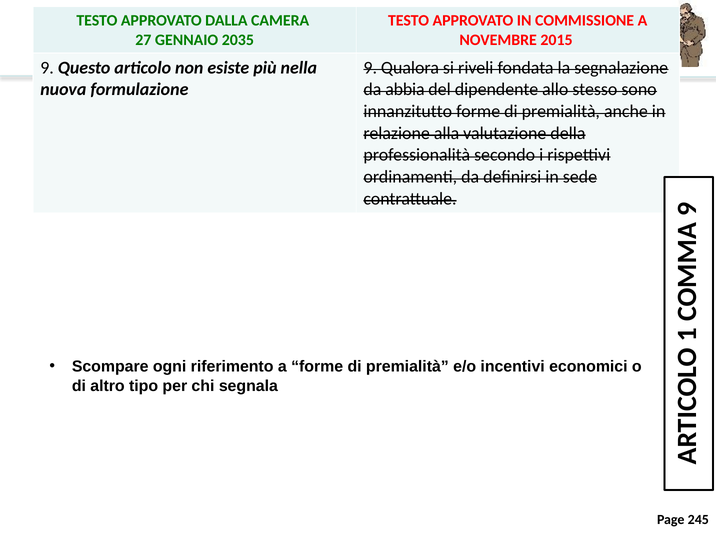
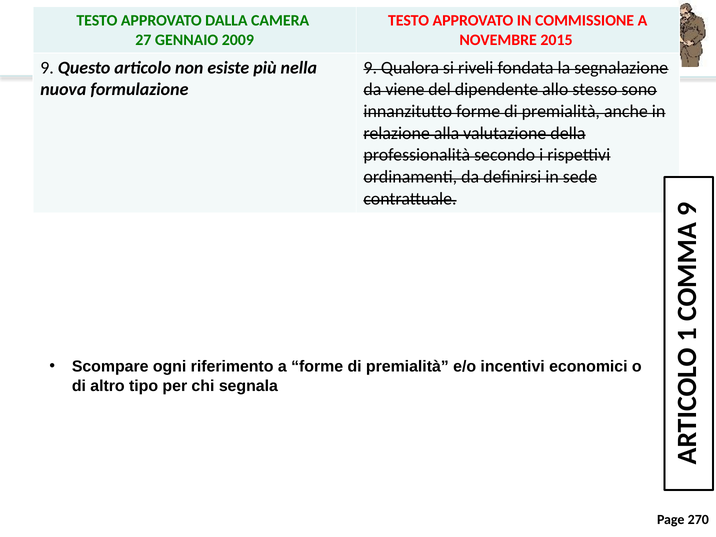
2035: 2035 -> 2009 (238, 40)
abbia: abbia -> viene (405, 89)
245: 245 -> 270 (698, 520)
